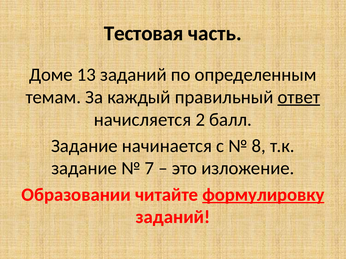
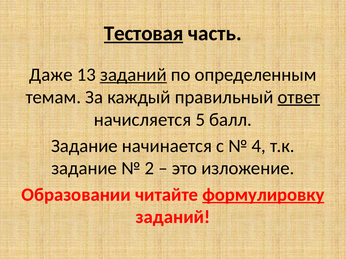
Тестовая underline: none -> present (144, 33)
Доме: Доме -> Даже (51, 75)
заданий underline: none -> present (133, 75)
2: 2 -> 5 (200, 120)
8: 8 -> 4 (259, 146)
7: 7 -> 2 (149, 169)
